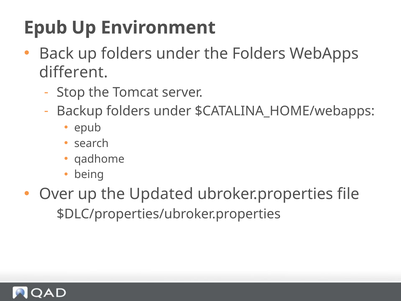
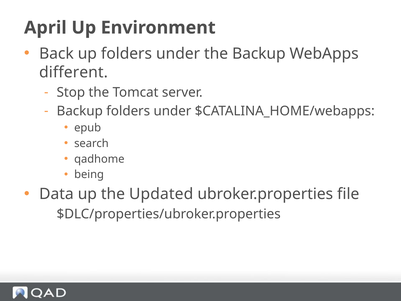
Epub: Epub -> April (45, 28)
the Folders: Folders -> Backup (259, 54)
Over: Over -> Data (56, 194)
